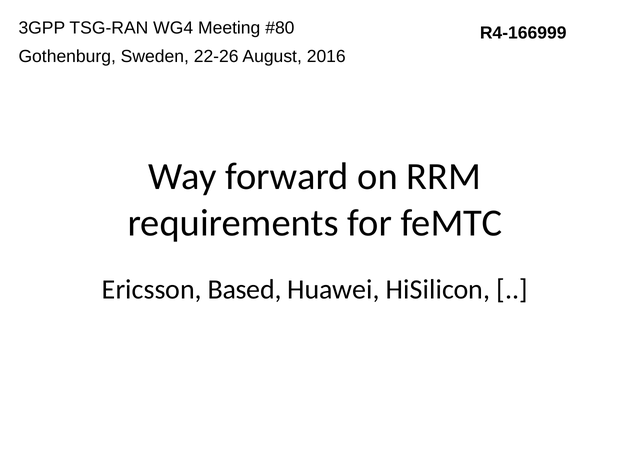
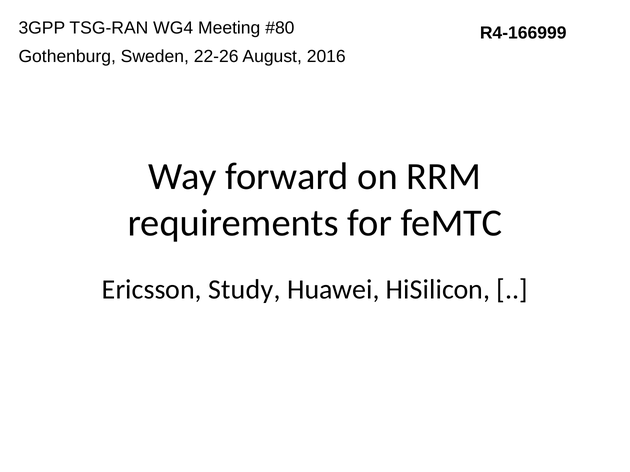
Based: Based -> Study (244, 290)
